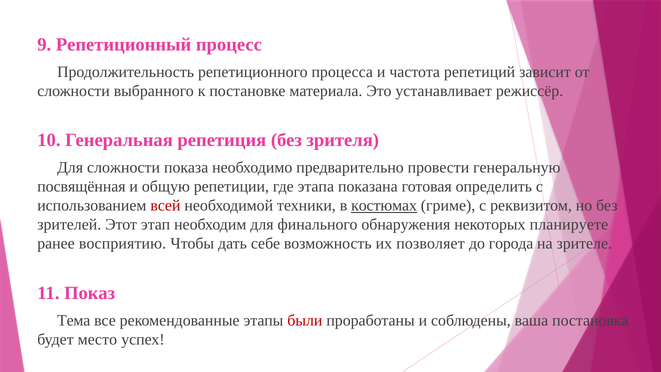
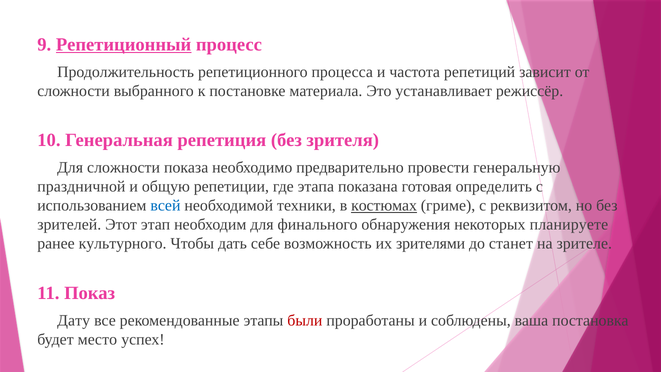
Репетиционный underline: none -> present (124, 44)
посвящённая: посвящённая -> праздничной (81, 187)
всей colour: red -> blue (165, 206)
восприятию: восприятию -> культурного (123, 244)
позволяет: позволяет -> зрителями (431, 244)
города: города -> станет (511, 244)
Тема: Тема -> Дату (74, 320)
